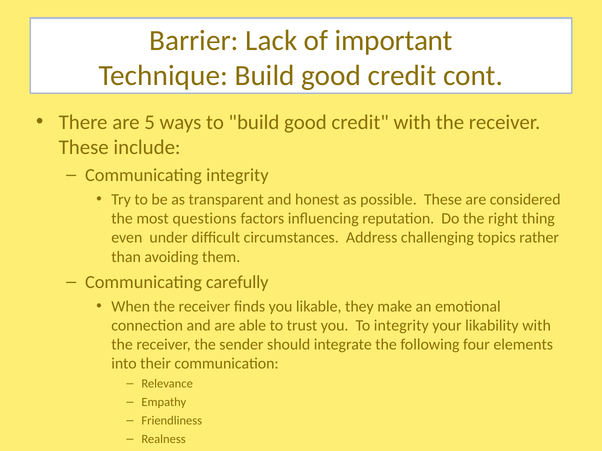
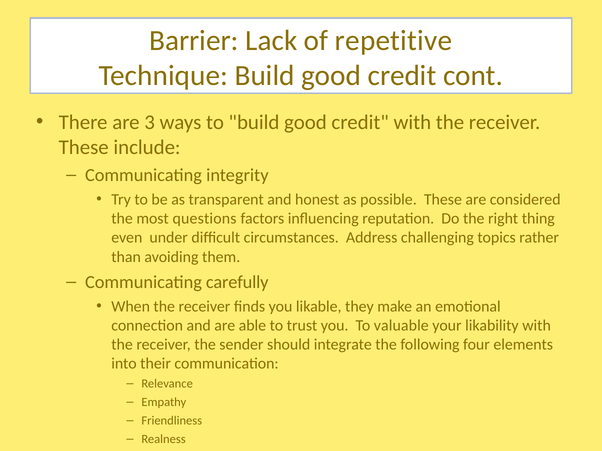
important: important -> repetitive (394, 41)
5: 5 -> 3 (150, 122)
To integrity: integrity -> valuable (401, 326)
